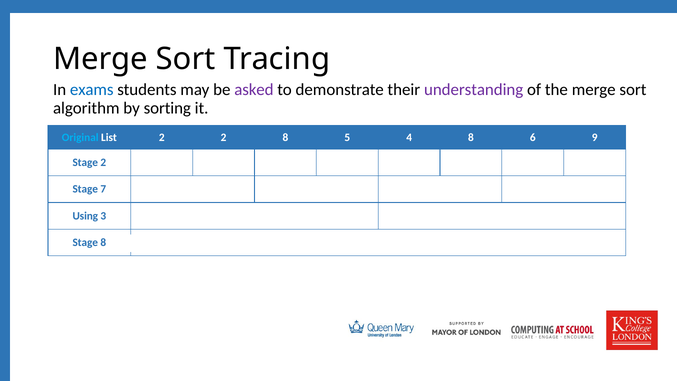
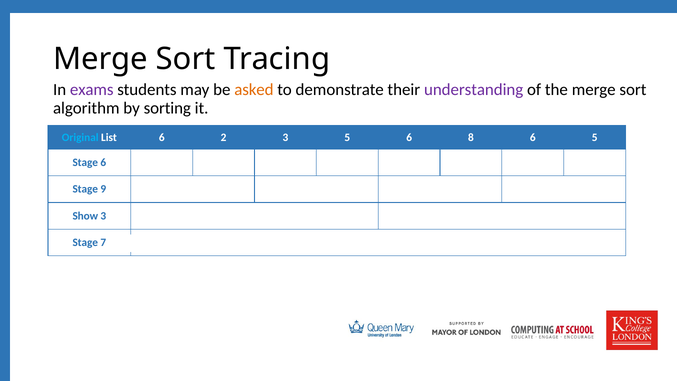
exams colour: blue -> purple (92, 89)
asked colour: purple -> orange (254, 89)
List 2: 2 -> 6 (162, 137)
8: 8 -> 3 (285, 137)
4: 4 -> 6 (409, 137)
6 9: 9 -> 5 (595, 137)
Stage 2: 2 -> 6 (103, 163)
Stage 7: 7 -> 9 (103, 189)
Using: Using -> Show (85, 216)
Stage 8: 8 -> 7 (103, 242)
